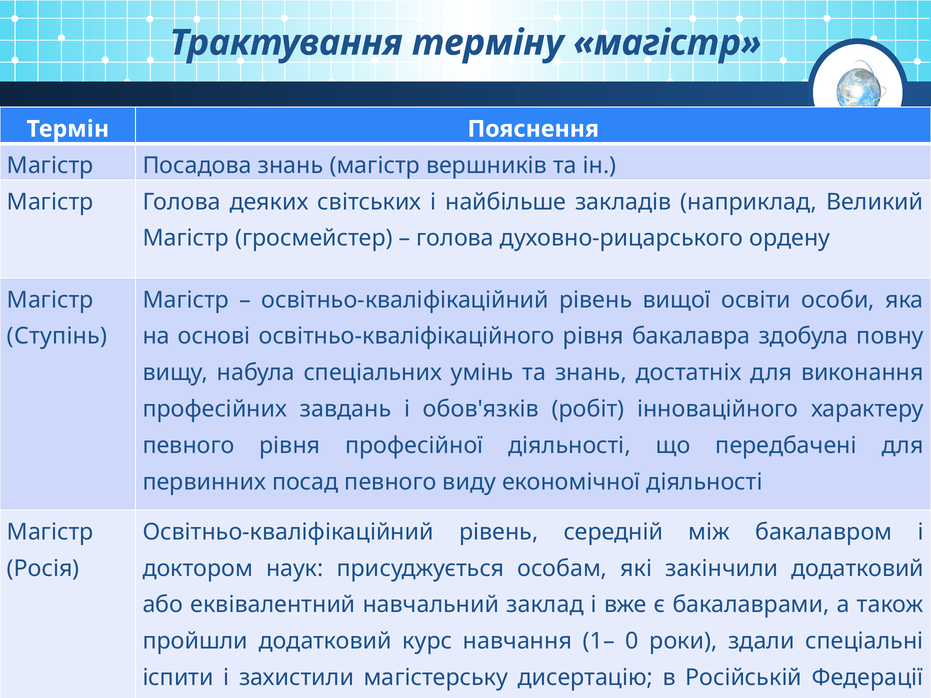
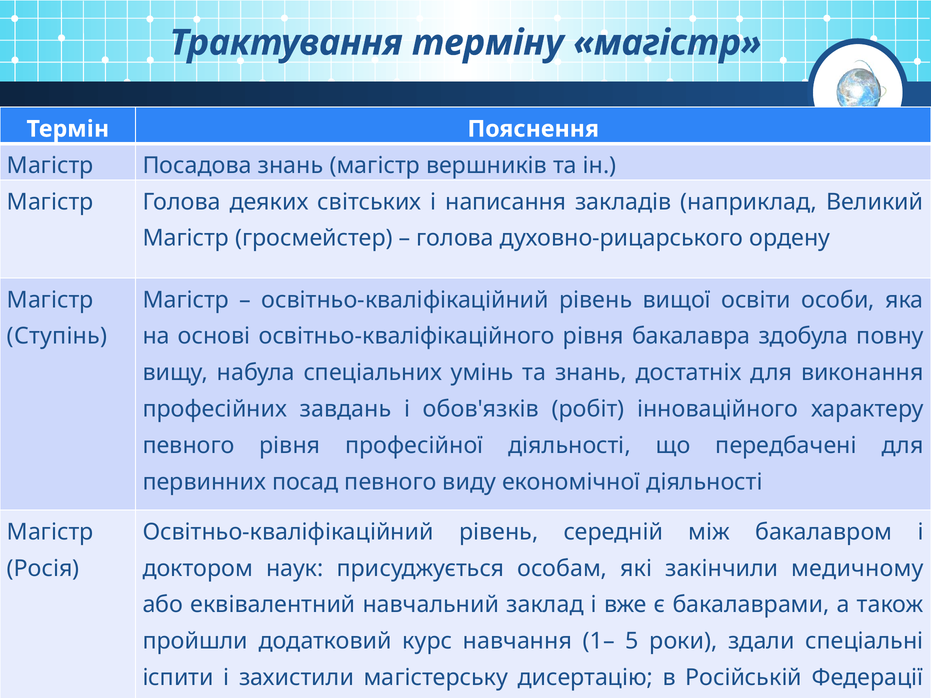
найбільше: найбільше -> написання (506, 202)
закінчили додатковий: додатковий -> медичному (857, 569)
0: 0 -> 5 (632, 641)
